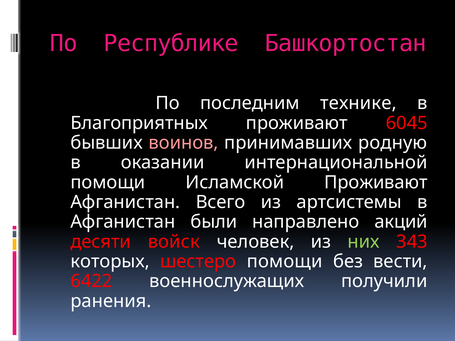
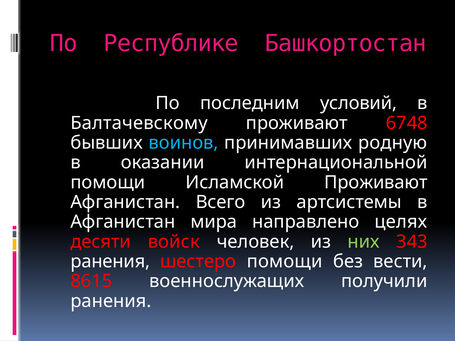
технике: технике -> условий (358, 103)
Благоприятных: Благоприятных -> Балтачевскому (139, 123)
6045: 6045 -> 6748 (407, 123)
воинов colour: pink -> light blue (184, 143)
были: были -> мира (214, 222)
акций: акций -> целях (401, 222)
которых: которых -> ранения (110, 262)
6422: 6422 -> 8615 (91, 281)
